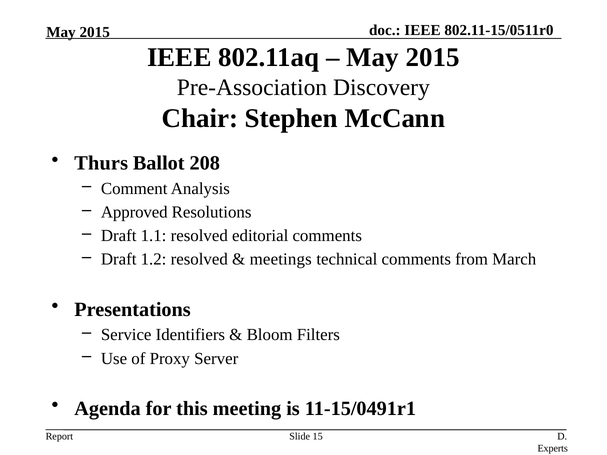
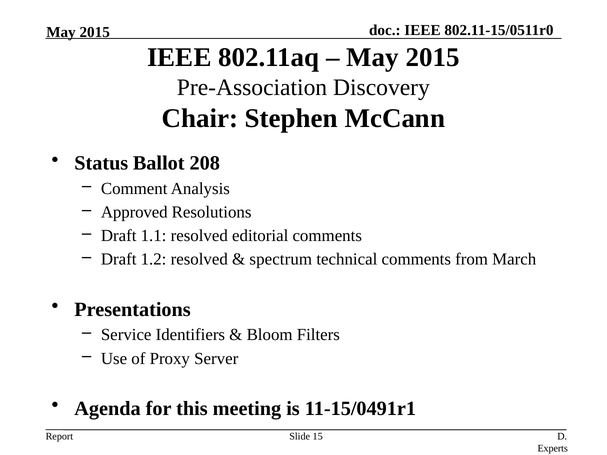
Thurs: Thurs -> Status (101, 163)
meetings: meetings -> spectrum (281, 260)
